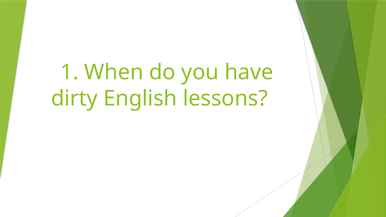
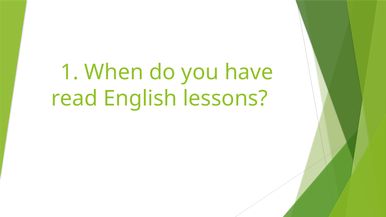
dirty: dirty -> read (74, 98)
